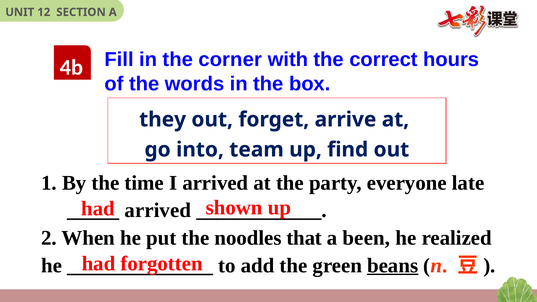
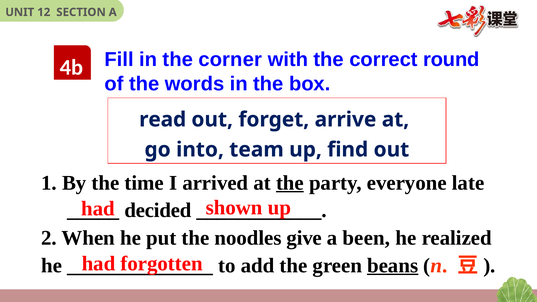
hours: hours -> round (451, 60)
they: they -> read (163, 120)
the underline: none -> present (290, 183)
arrived: arrived -> decided (158, 210)
that: that -> give (304, 238)
